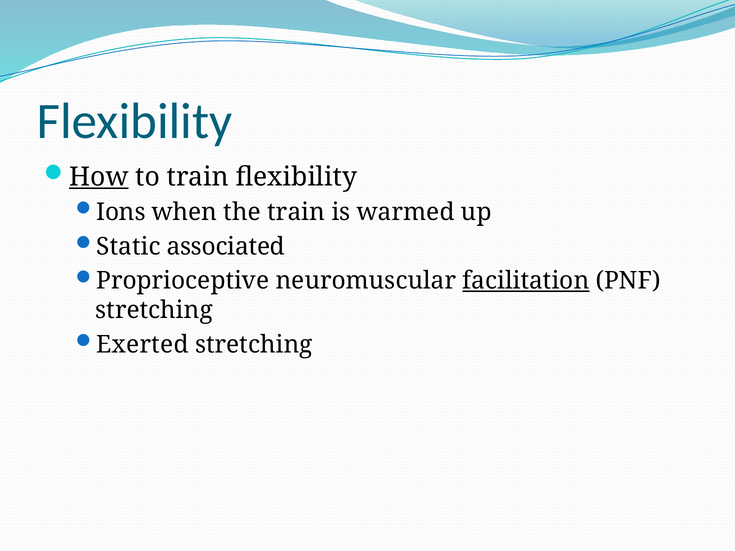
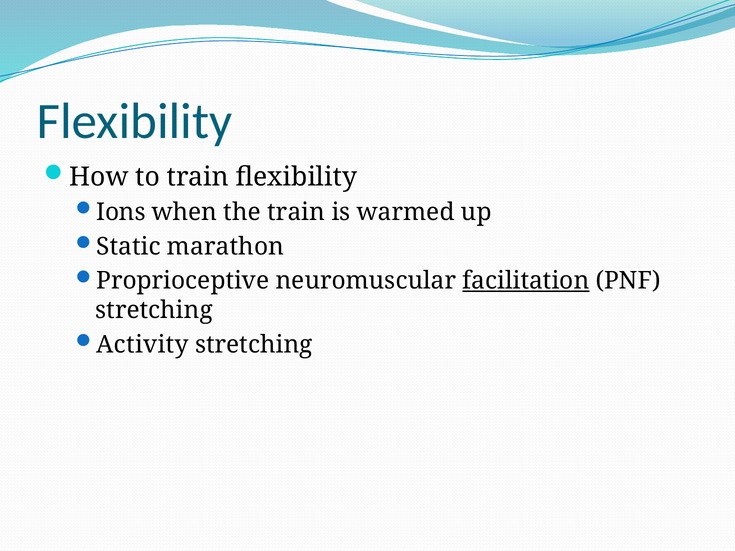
How underline: present -> none (99, 177)
associated: associated -> marathon (226, 247)
Exerted: Exerted -> Activity (142, 345)
